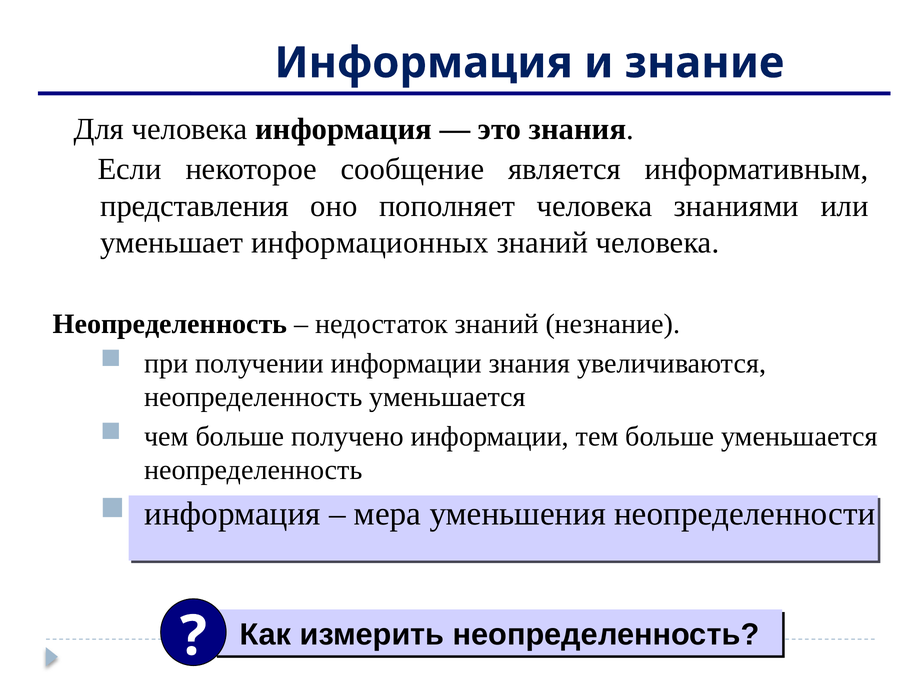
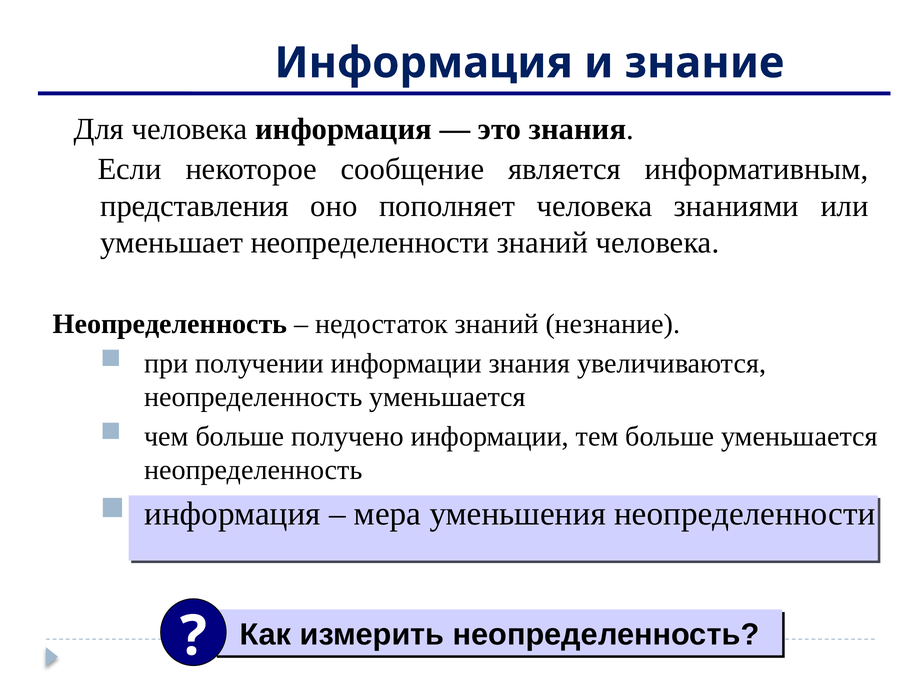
уменьшает информационных: информационных -> неопределенности (370, 243)
